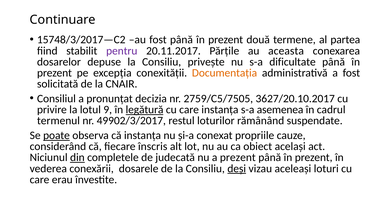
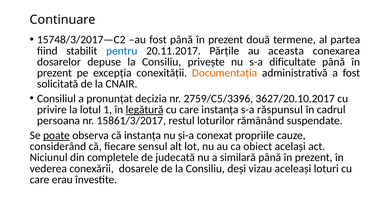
pentru colour: purple -> blue (122, 51)
2759/C5/7505: 2759/C5/7505 -> 2759/C5/3396 (218, 99)
9: 9 -> 1 (108, 110)
asemenea: asemenea -> răspunsul (280, 110)
termenul: termenul -> persoana (58, 121)
49902/3/2017: 49902/3/2017 -> 15861/3/2017 (131, 121)
înscris: înscris -> sensul (153, 147)
din underline: present -> none (77, 158)
a prezent: prezent -> similară (238, 158)
deși underline: present -> none (237, 169)
